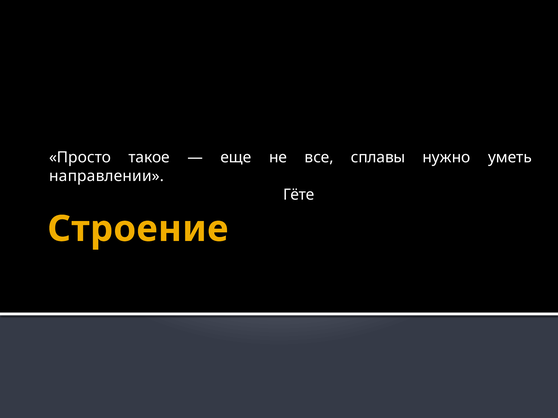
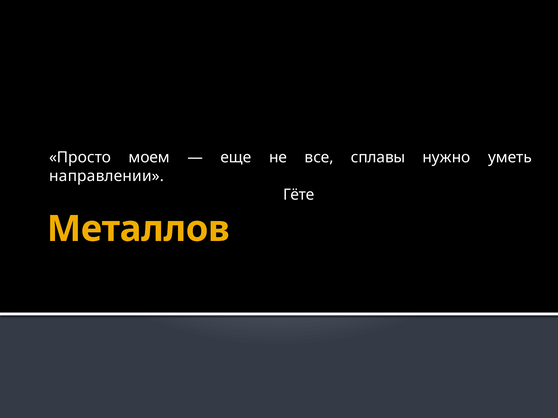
такое: такое -> моем (149, 158)
Строение: Строение -> Металлов (138, 229)
